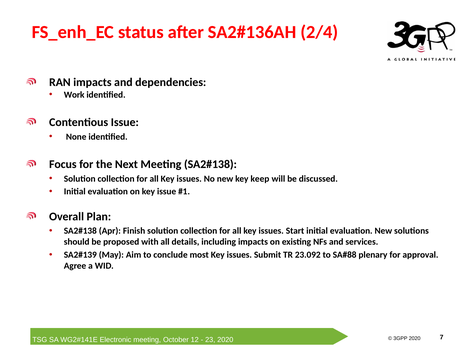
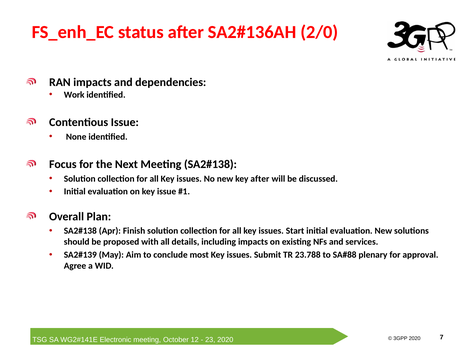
2/4: 2/4 -> 2/0 (319, 32)
keep: keep -> after (260, 179)
23.092: 23.092 -> 23.788 (308, 255)
